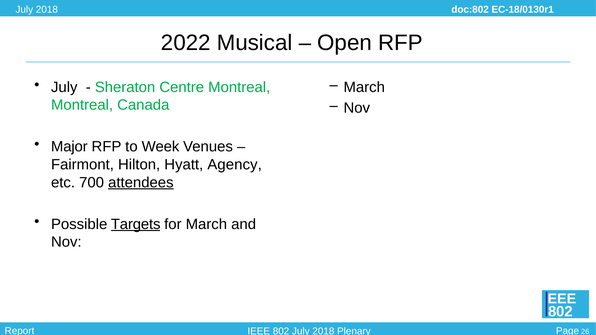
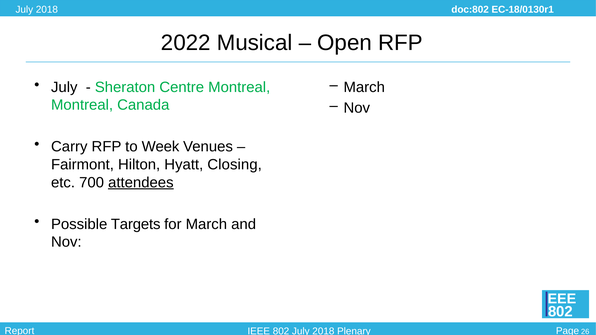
Major: Major -> Carry (69, 147)
Agency: Agency -> Closing (235, 165)
Targets underline: present -> none (136, 224)
